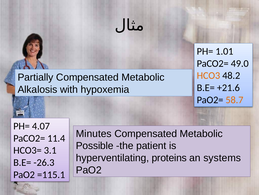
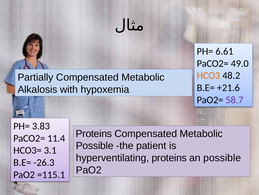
1.01: 1.01 -> 6.61 (224, 51)
58.7 colour: orange -> purple (234, 100)
4.07: 4.07 -> 3.83 (41, 126)
Minutes: Minutes -> Proteins (94, 133)
an systems: systems -> possible (222, 157)
